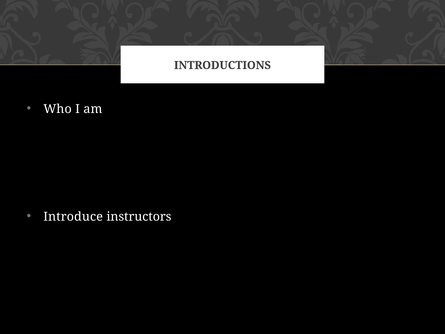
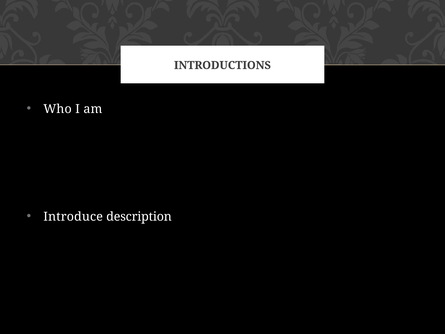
instructors: instructors -> description (139, 216)
